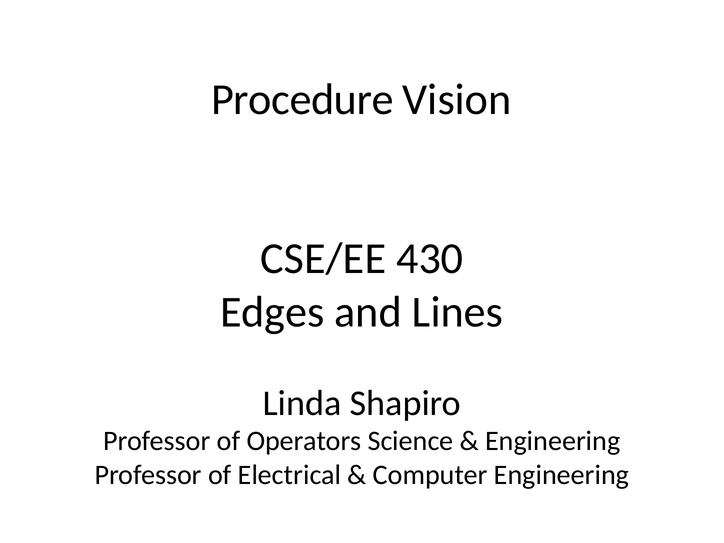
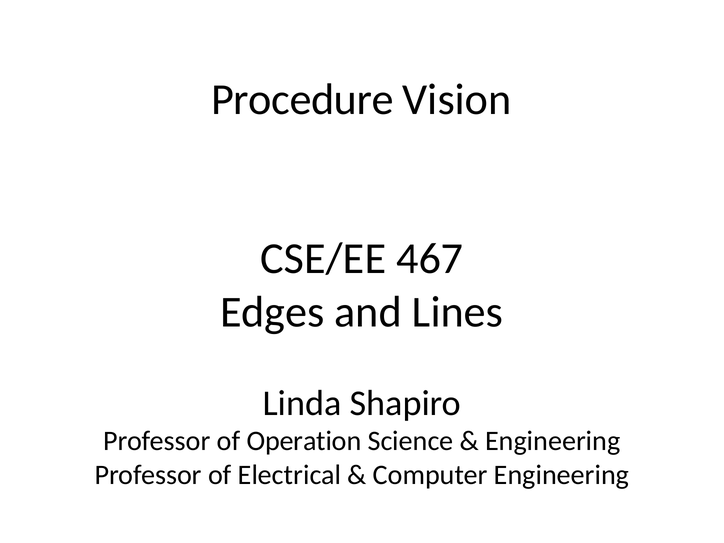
430: 430 -> 467 (430, 259)
Operators: Operators -> Operation (304, 441)
